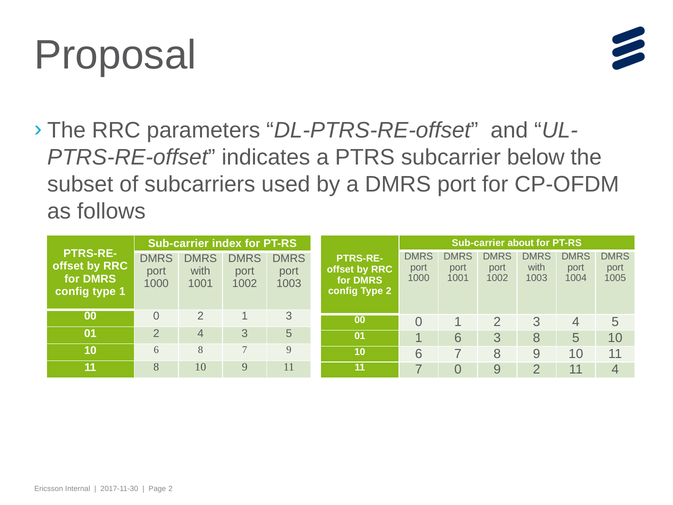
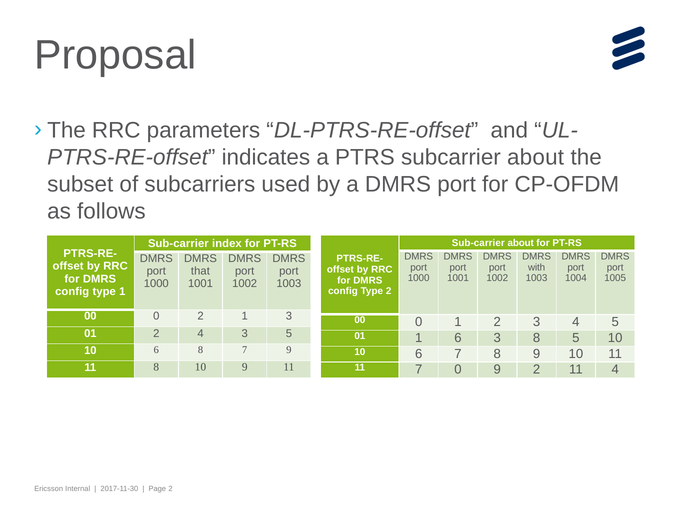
subcarrier below: below -> about (536, 157)
with: with -> that (200, 271)
